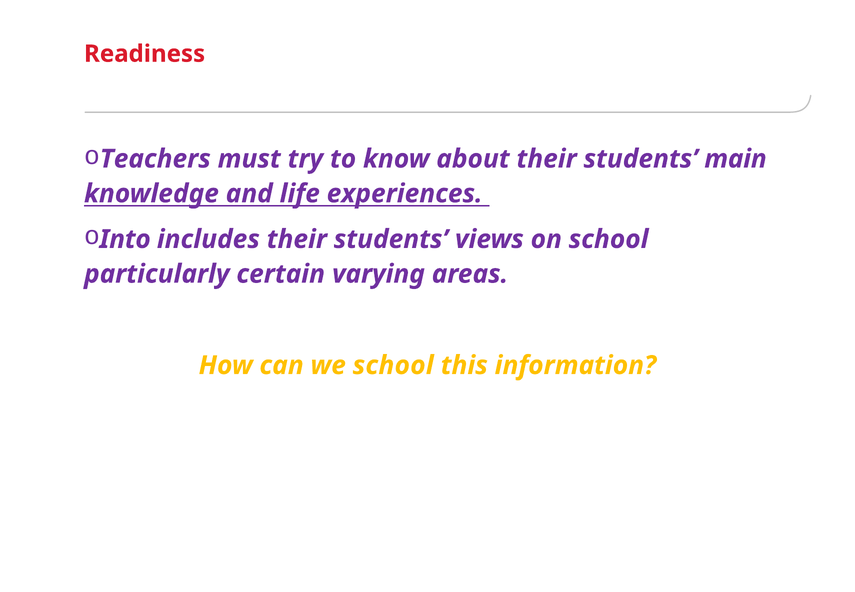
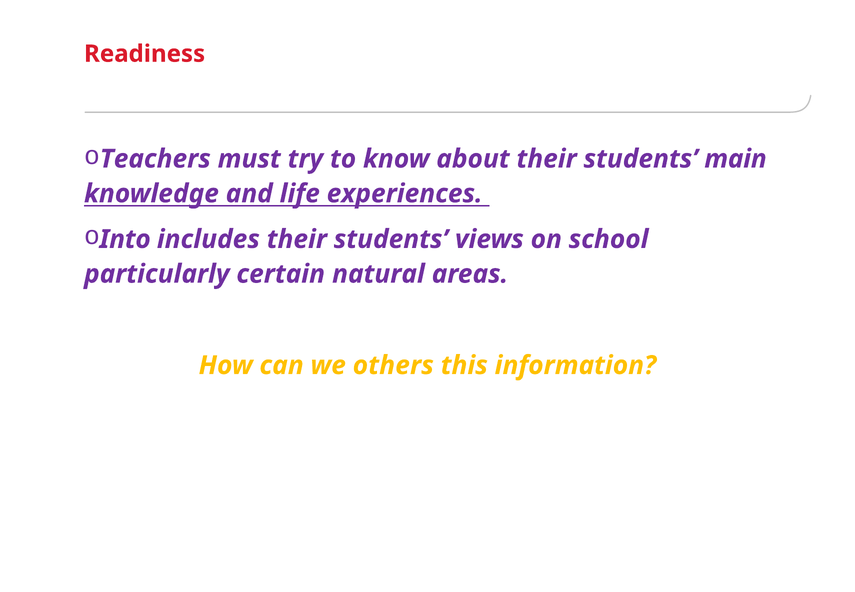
varying: varying -> natural (378, 274)
we school: school -> others (393, 366)
